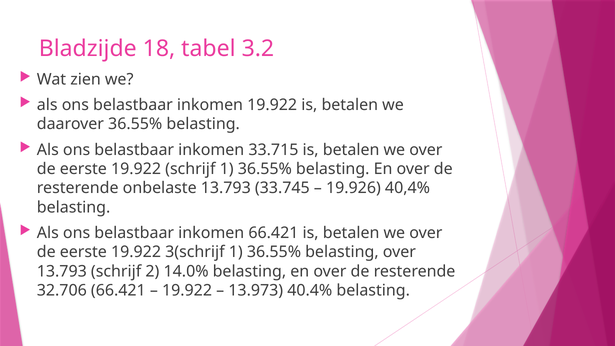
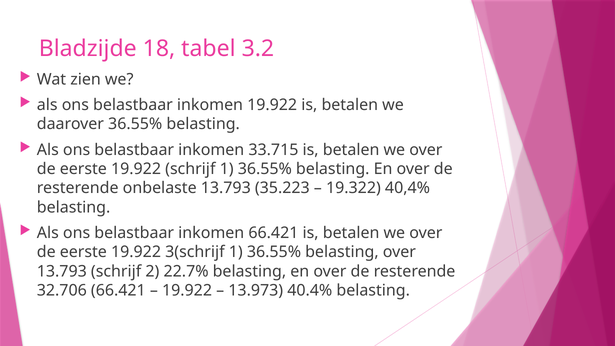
33.745: 33.745 -> 35.223 (282, 188)
19.926: 19.926 -> 19.322 (353, 188)
14.0%: 14.0% -> 22.7% (186, 271)
